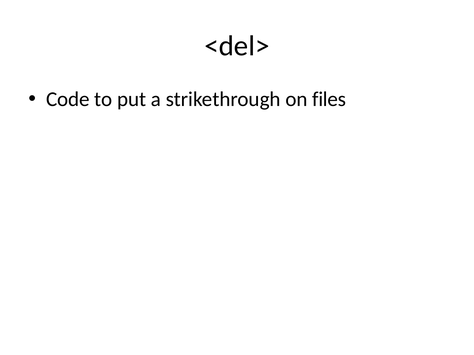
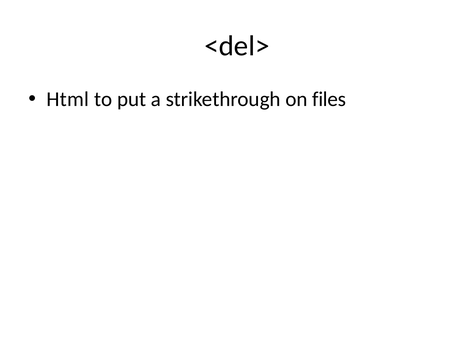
Code: Code -> Html (68, 99)
